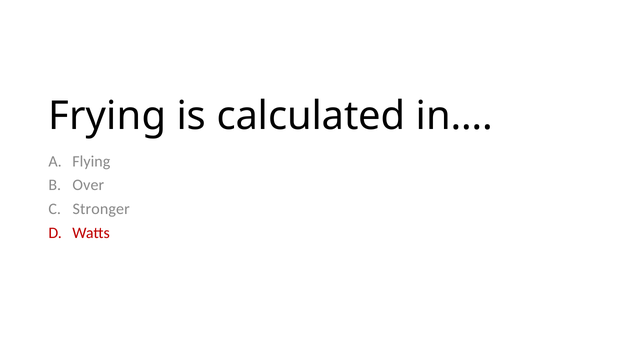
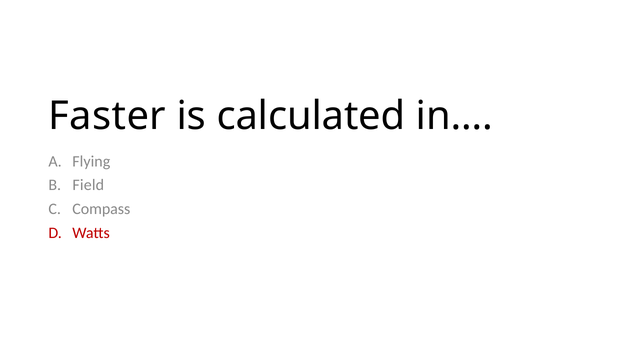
Frying: Frying -> Faster (107, 116)
Over: Over -> Field (88, 185)
Stronger: Stronger -> Compass (101, 209)
